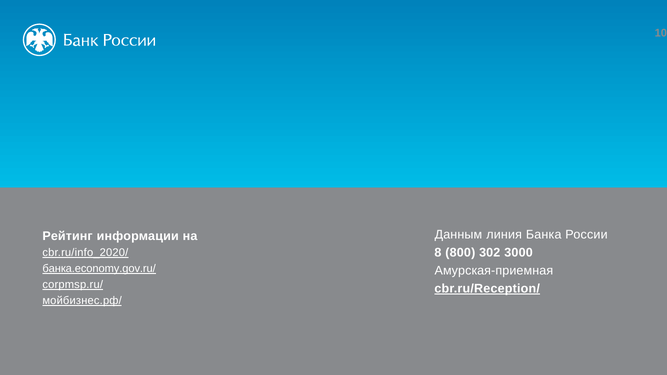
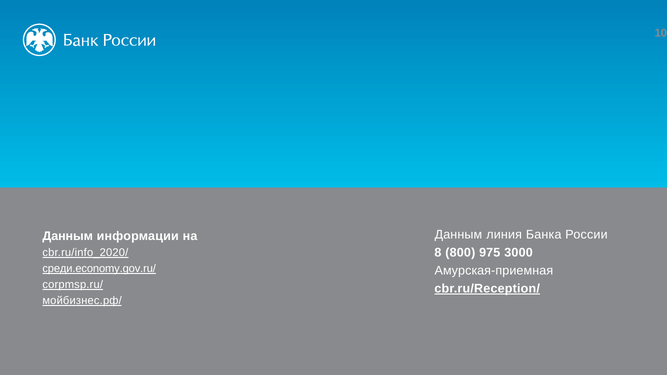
Рейтинг: Рейтинг -> Данным (68, 236)
302: 302 -> 975 (490, 253)
банка.economy.gov.ru/: банка.economy.gov.ru/ -> среди.economy.gov.ru/ (99, 269)
